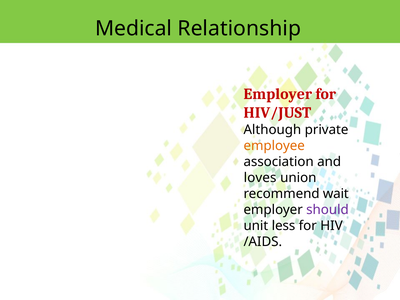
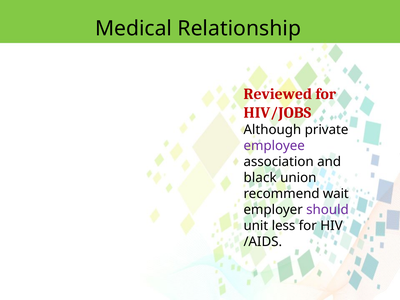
Employer: Employer -> Reviewed (278, 94)
HIV/JUST: HIV/JUST -> HIV/JOBS (277, 113)
employee colour: orange -> purple (274, 146)
loves: loves -> black (260, 178)
